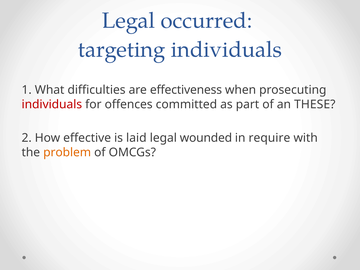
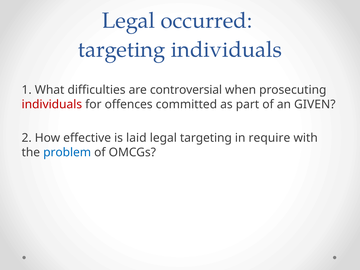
effectiveness: effectiveness -> controversial (186, 90)
THESE: THESE -> GIVEN (315, 104)
legal wounded: wounded -> targeting (206, 138)
problem colour: orange -> blue (67, 152)
